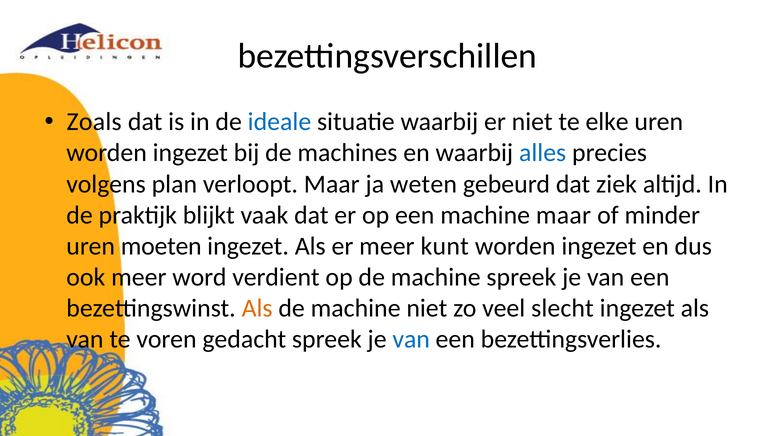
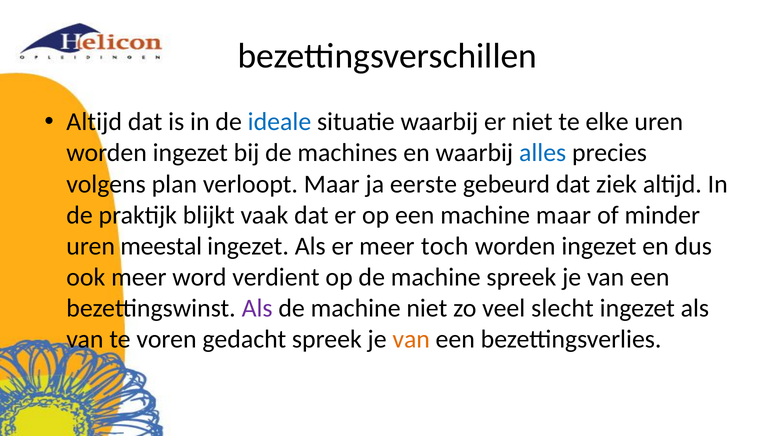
Zoals: Zoals -> Altijd (94, 122)
weten: weten -> eerste (423, 184)
moeten: moeten -> meestal (161, 246)
kunt: kunt -> toch (445, 246)
Als colour: orange -> purple (257, 308)
van colour: blue -> orange (411, 339)
